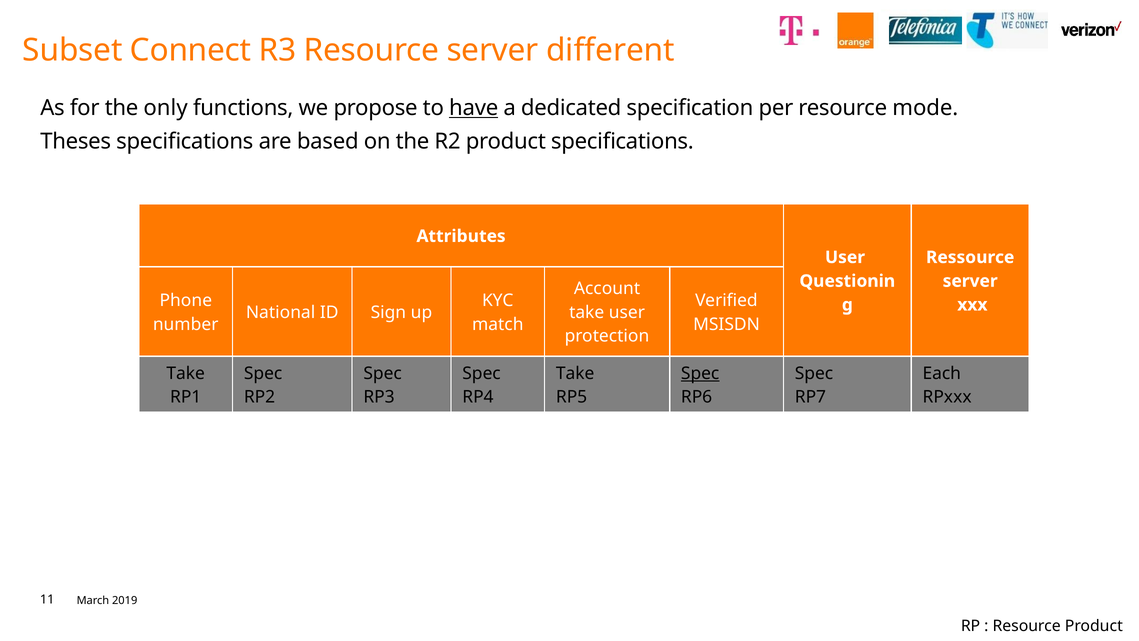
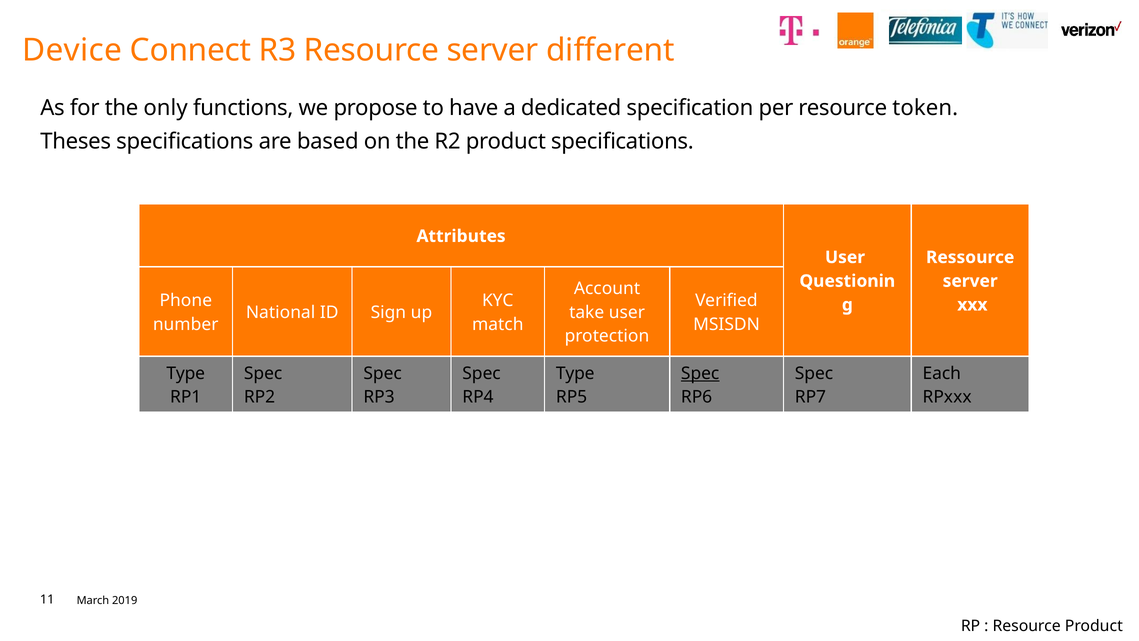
Subset: Subset -> Device (72, 50)
have underline: present -> none (474, 108)
mode: mode -> token (925, 108)
Take: Take -> Type (186, 373)
Take: Take -> Type (575, 373)
